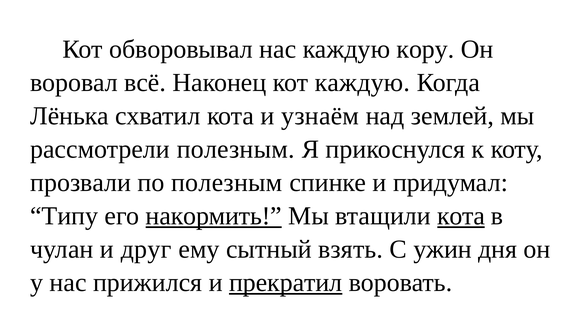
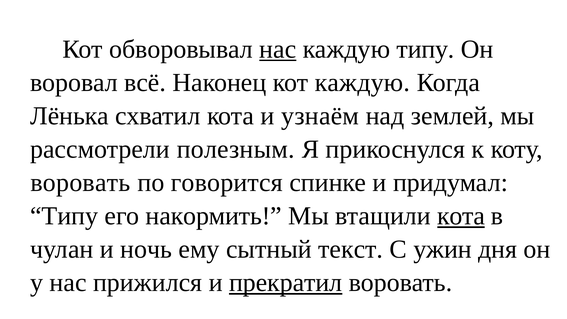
нас underline: none -> present (278, 49)
каждую кору: кору -> типу (425, 49)
прозвали: прозвали -> воровать (80, 183)
по полезным: полезным -> говорится (227, 183)
накормить underline: present -> none (214, 216)
друг: друг -> ночь (146, 249)
взять: взять -> текст (351, 249)
